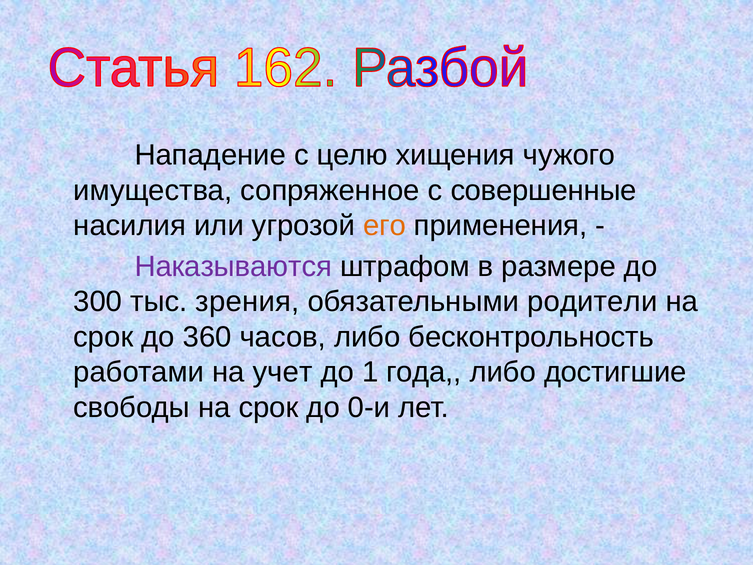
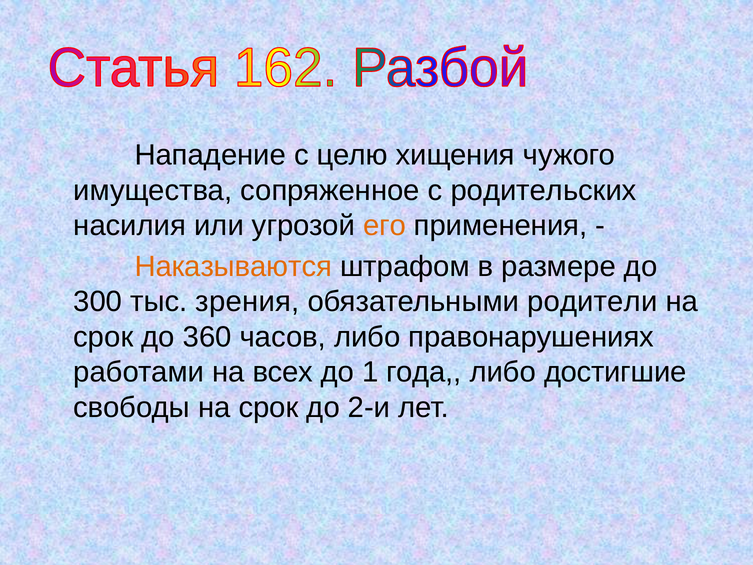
совершенные: совершенные -> родительских (544, 190)
Наказываются colour: purple -> orange (233, 267)
бесконтрольность: бесконтрольность -> правонарушениях (531, 337)
учет: учет -> всех (283, 372)
0-и: 0-и -> 2-и (369, 407)
